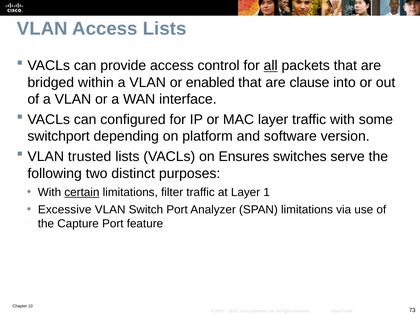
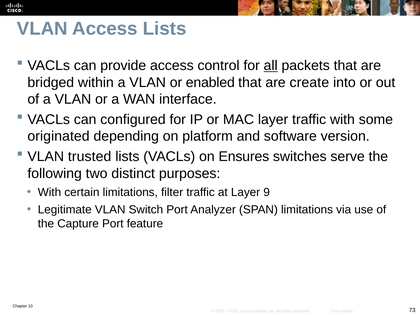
clause: clause -> create (309, 82)
switchport: switchport -> originated (59, 136)
certain underline: present -> none (82, 192)
1: 1 -> 9 (267, 192)
Excessive: Excessive -> Legitimate (65, 210)
